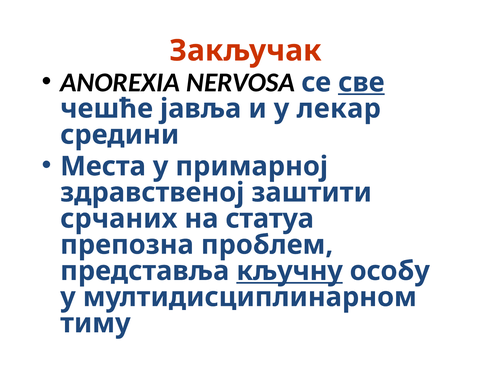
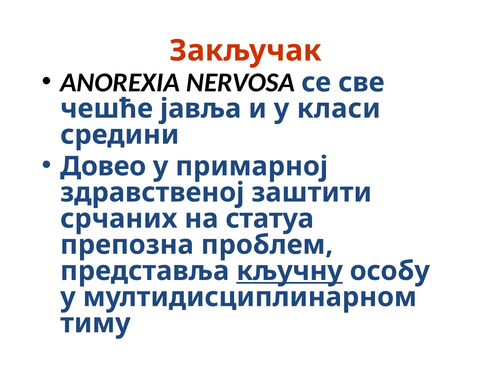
све underline: present -> none (361, 82)
лекар: лекар -> класи (339, 109)
Места: Места -> Довео (103, 166)
